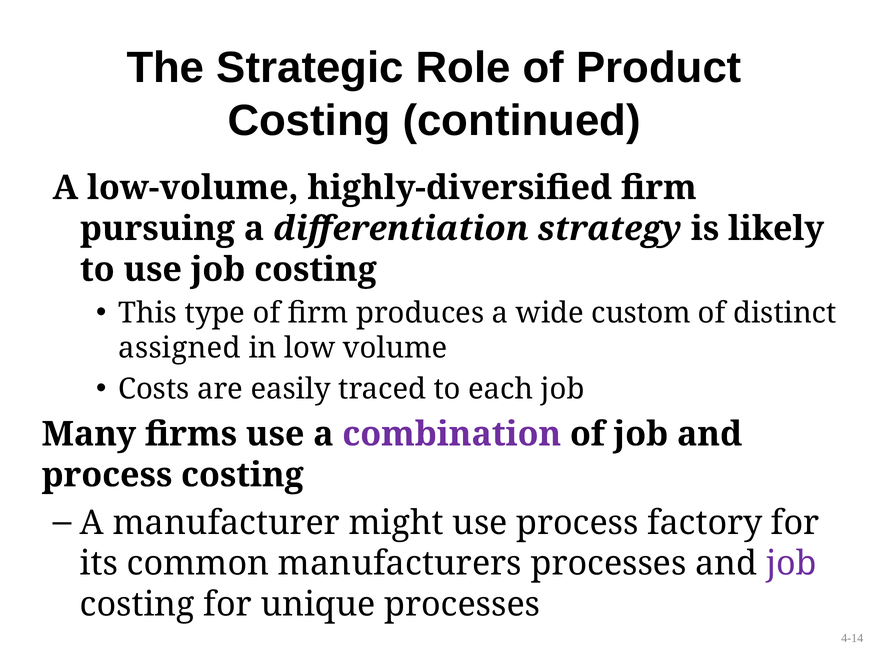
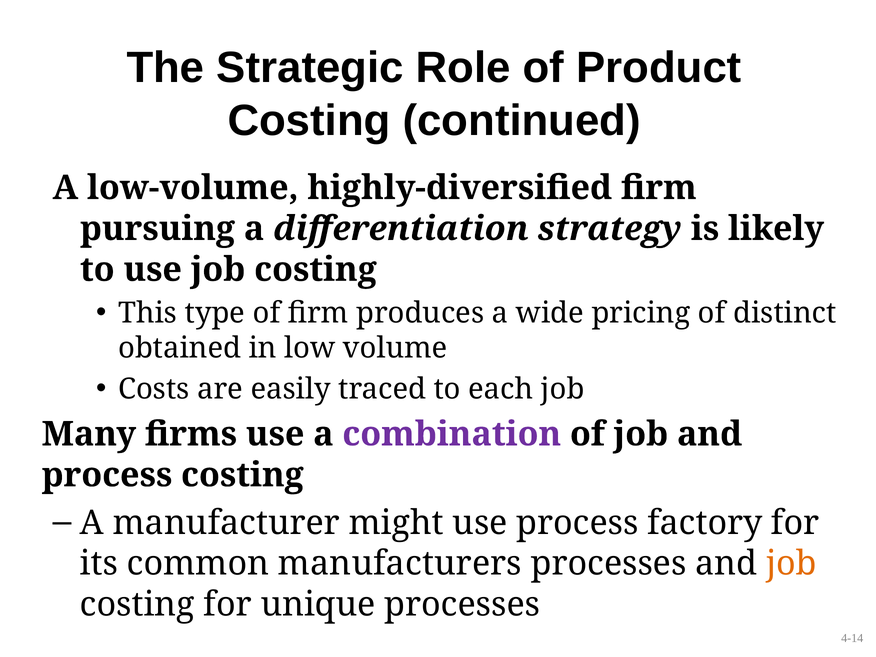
custom: custom -> pricing (641, 313)
assigned: assigned -> obtained (180, 348)
job colour: purple -> orange (791, 564)
